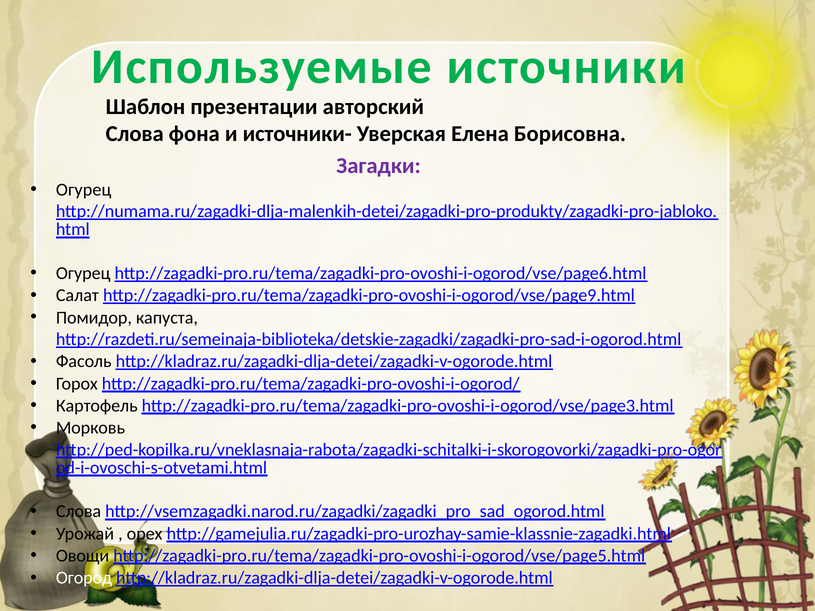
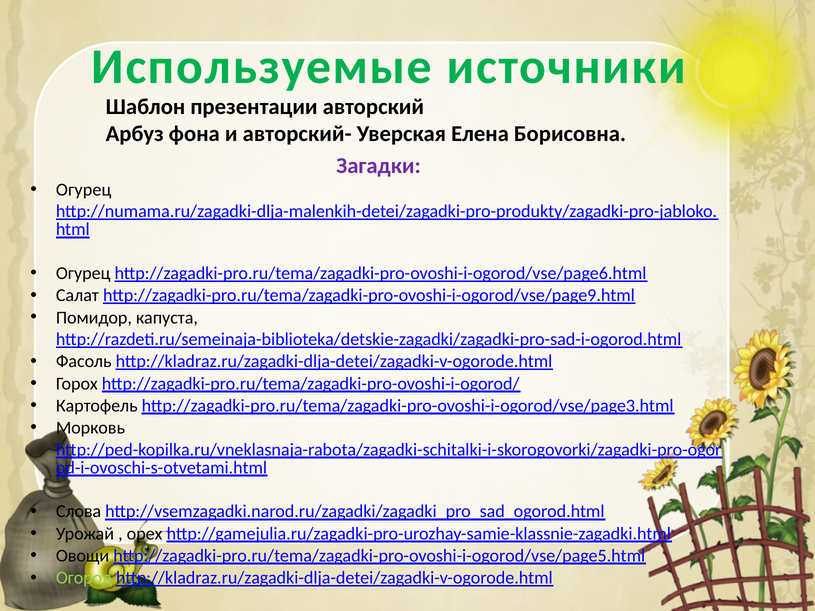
Слова: Слова -> Арбуз (135, 134)
источники-: источники- -> авторский- (297, 134)
Огород colour: white -> light green (84, 578)
